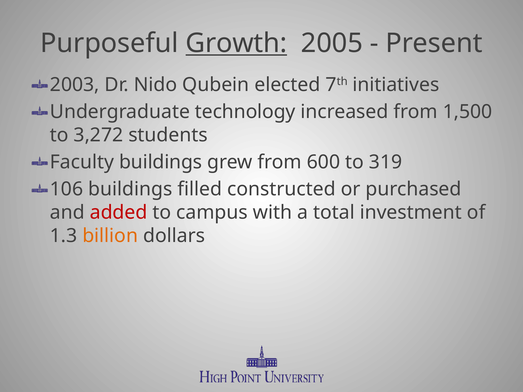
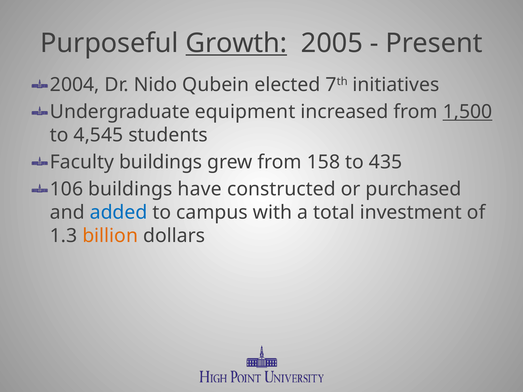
2003: 2003 -> 2004 (75, 85)
technology: technology -> equipment (245, 112)
1,500 underline: none -> present (468, 112)
3,272: 3,272 -> 4,545 (98, 135)
600: 600 -> 158 (324, 162)
319: 319 -> 435 (386, 162)
filled: filled -> have (200, 189)
added colour: red -> blue (119, 213)
